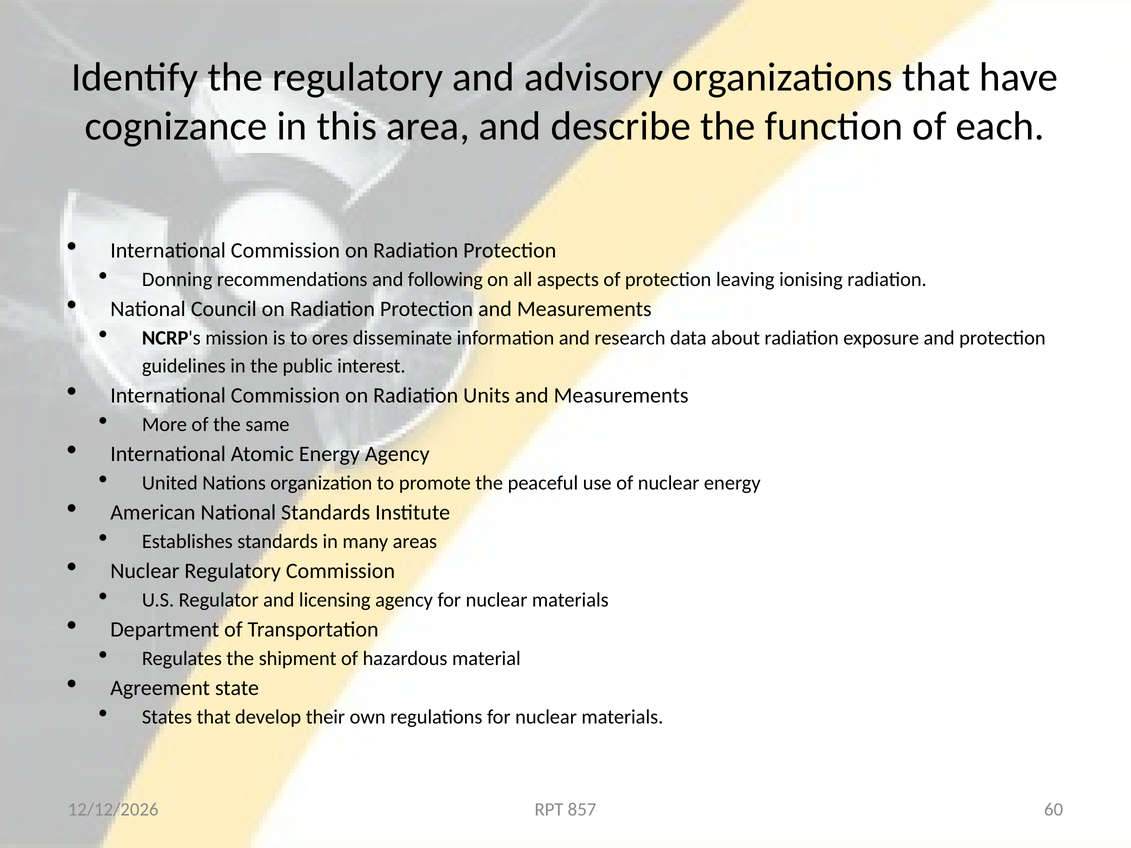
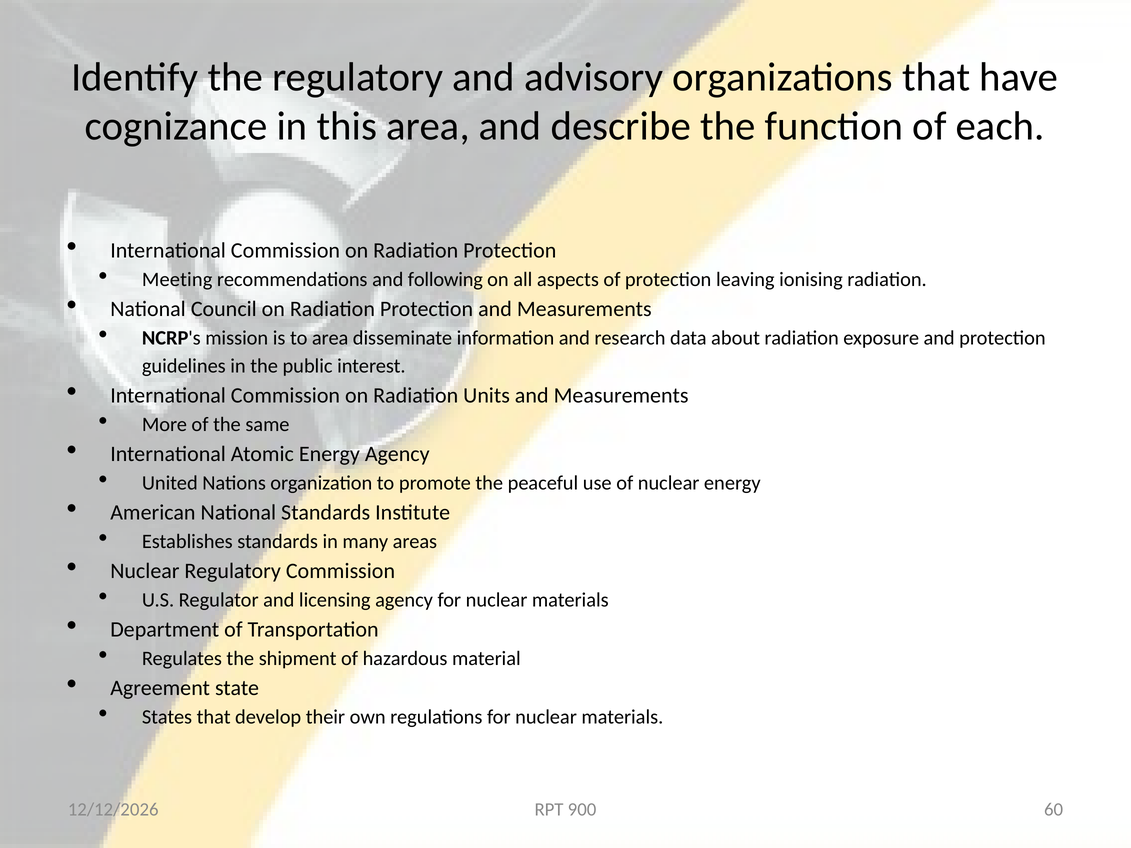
Donning: Donning -> Meeting (177, 280)
to ores: ores -> area (330, 338)
857: 857 -> 900 (582, 810)
